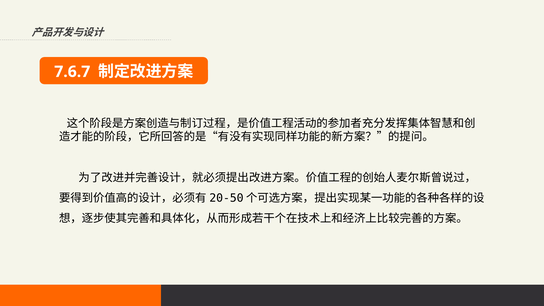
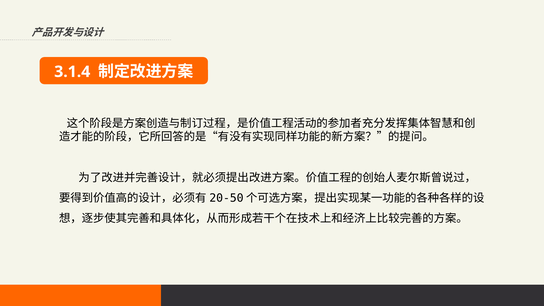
7.6.7: 7.6.7 -> 3.1.4 (72, 72)
